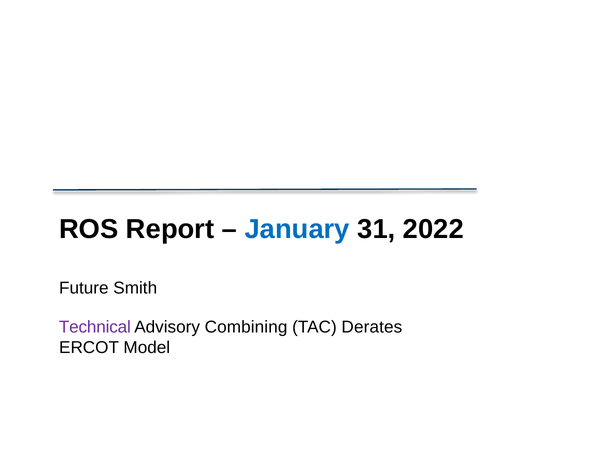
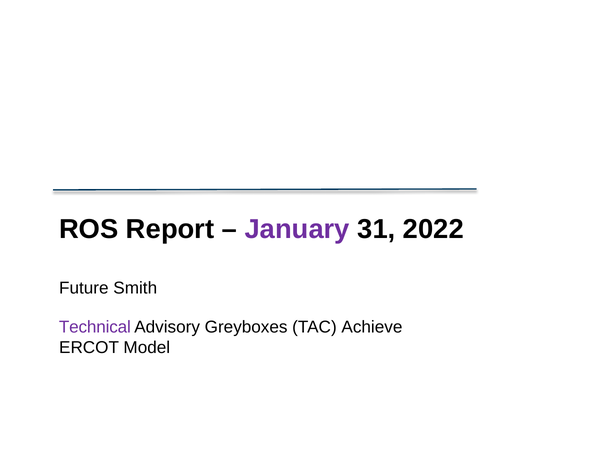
January colour: blue -> purple (297, 229)
Combining: Combining -> Greyboxes (246, 327)
Derates: Derates -> Achieve (372, 327)
